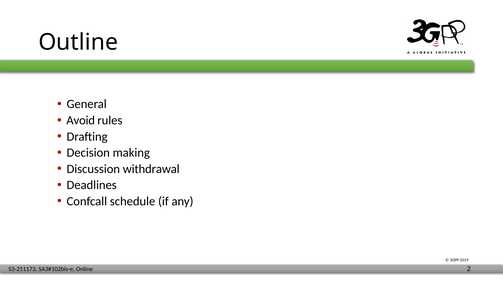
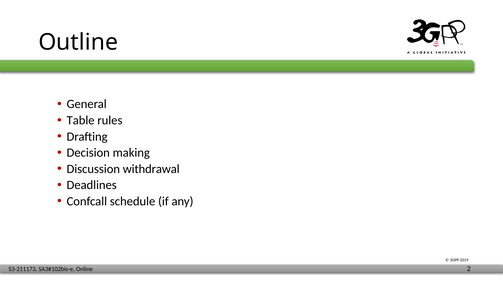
Avoid: Avoid -> Table (81, 120)
